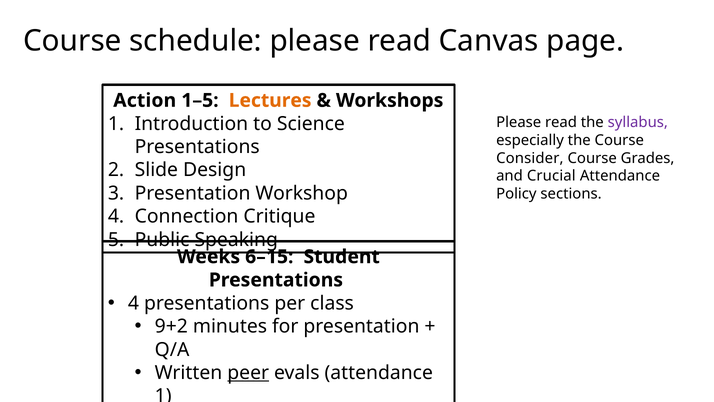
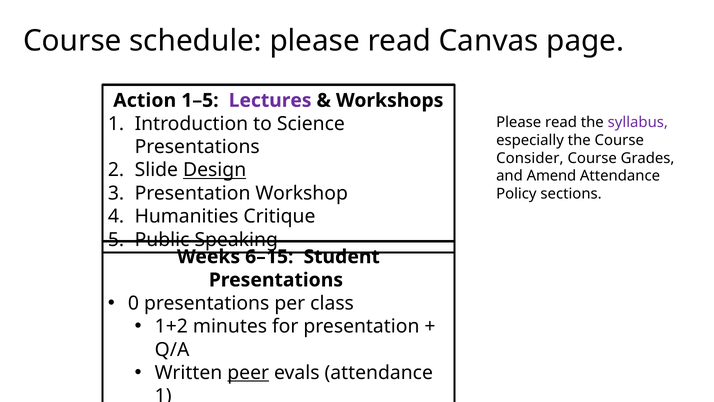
Lectures colour: orange -> purple (270, 100)
Design underline: none -> present (215, 170)
Crucial: Crucial -> Amend (551, 176)
Connection: Connection -> Humanities (187, 216)
4: 4 -> 0 (133, 303)
9+2: 9+2 -> 1+2 (171, 326)
